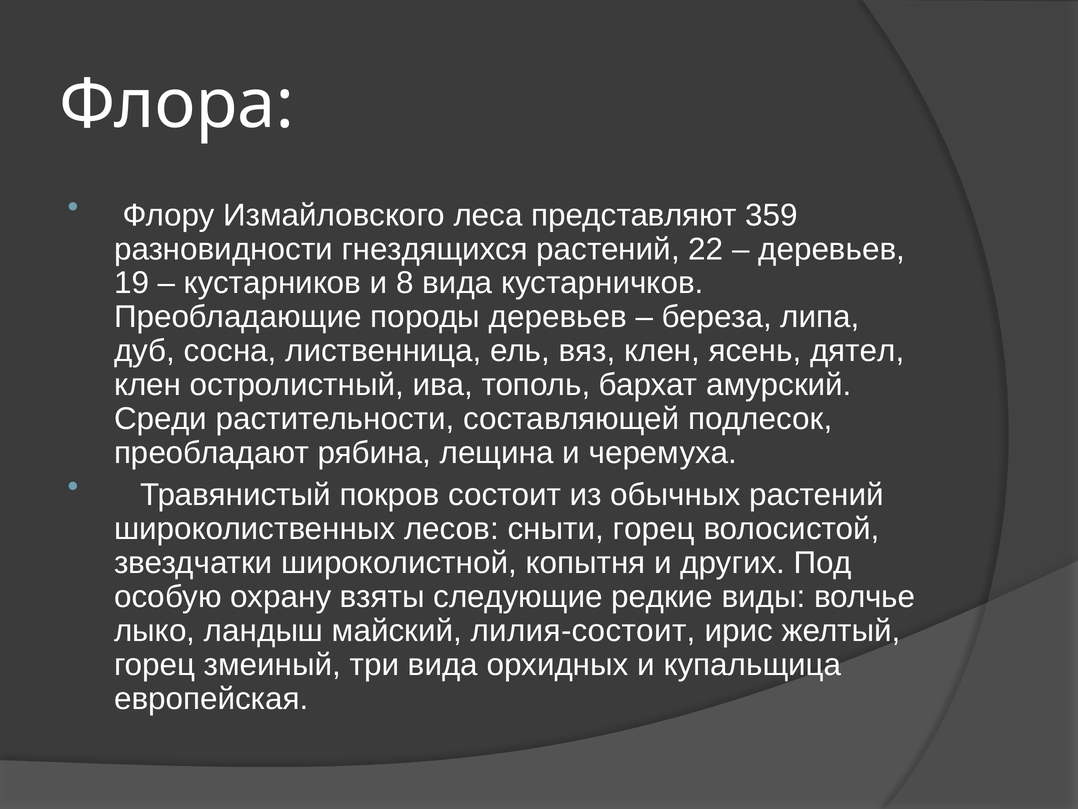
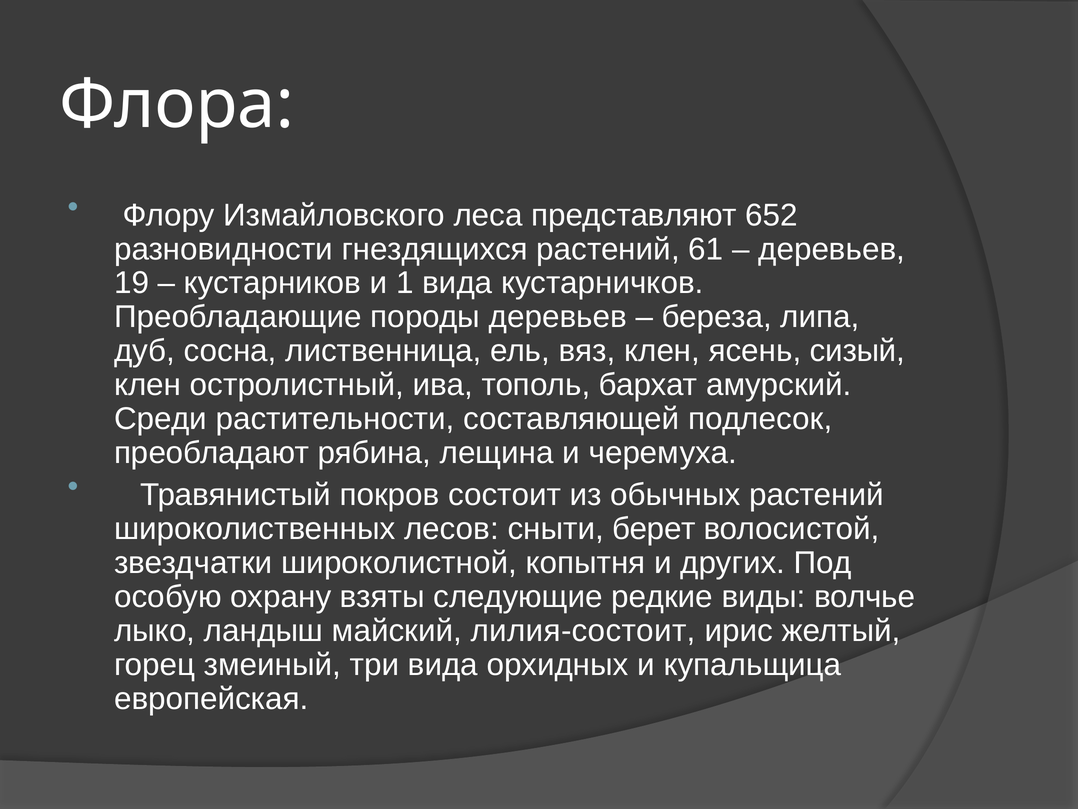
359: 359 -> 652 (772, 215)
22: 22 -> 61 (706, 249)
8: 8 -> 1 (405, 283)
дятел: дятел -> сизый (857, 351)
сныти горец: горец -> берет (654, 529)
